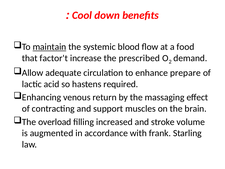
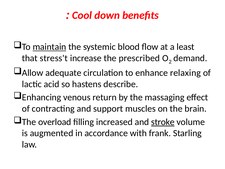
food: food -> least (186, 47)
factor't: factor't -> stress't (54, 58)
prepare: prepare -> relaxing (185, 73)
required: required -> describe (121, 84)
stroke underline: none -> present (163, 122)
